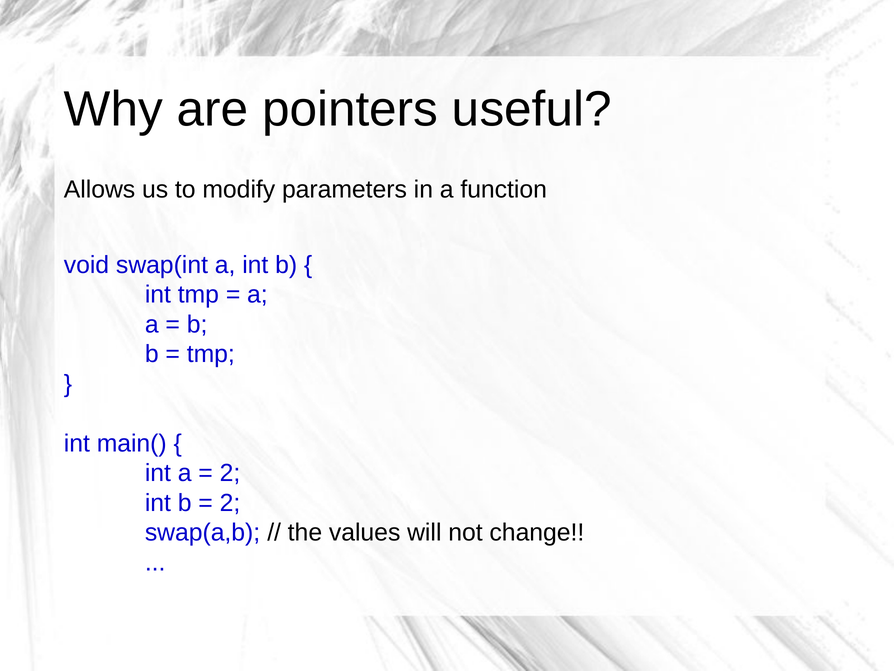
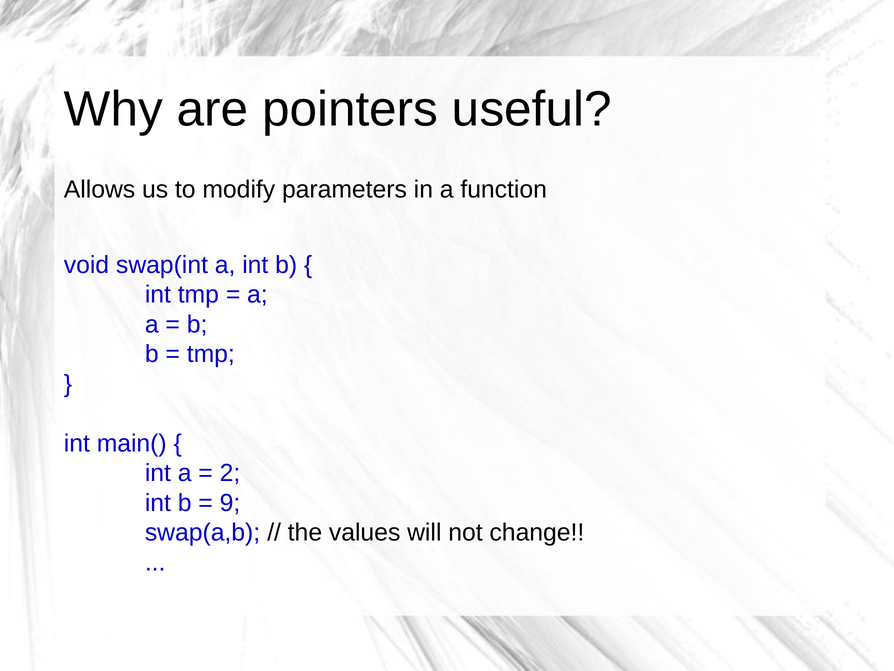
2: 2 -> 9 (230, 503)
